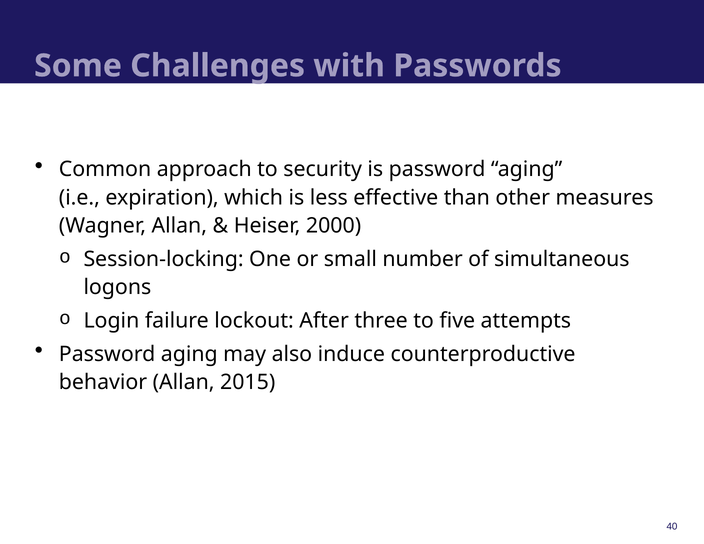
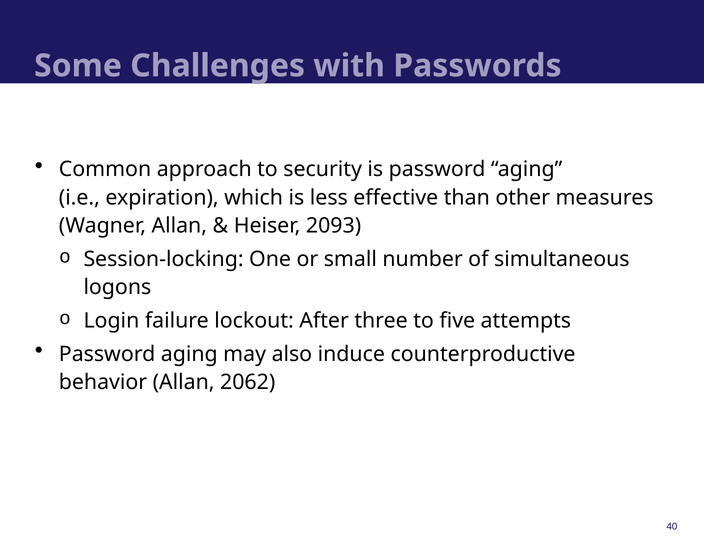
2000: 2000 -> 2093 (334, 226)
2015: 2015 -> 2062 (248, 382)
